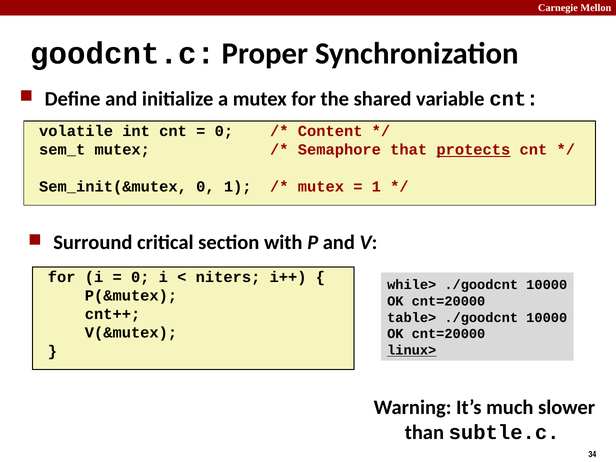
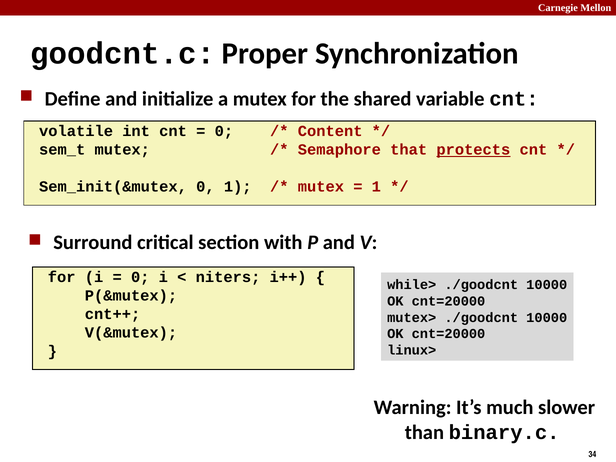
table>: table> -> mutex> (412, 318)
linux> underline: present -> none (412, 350)
subtle.c: subtle.c -> binary.c (504, 432)
